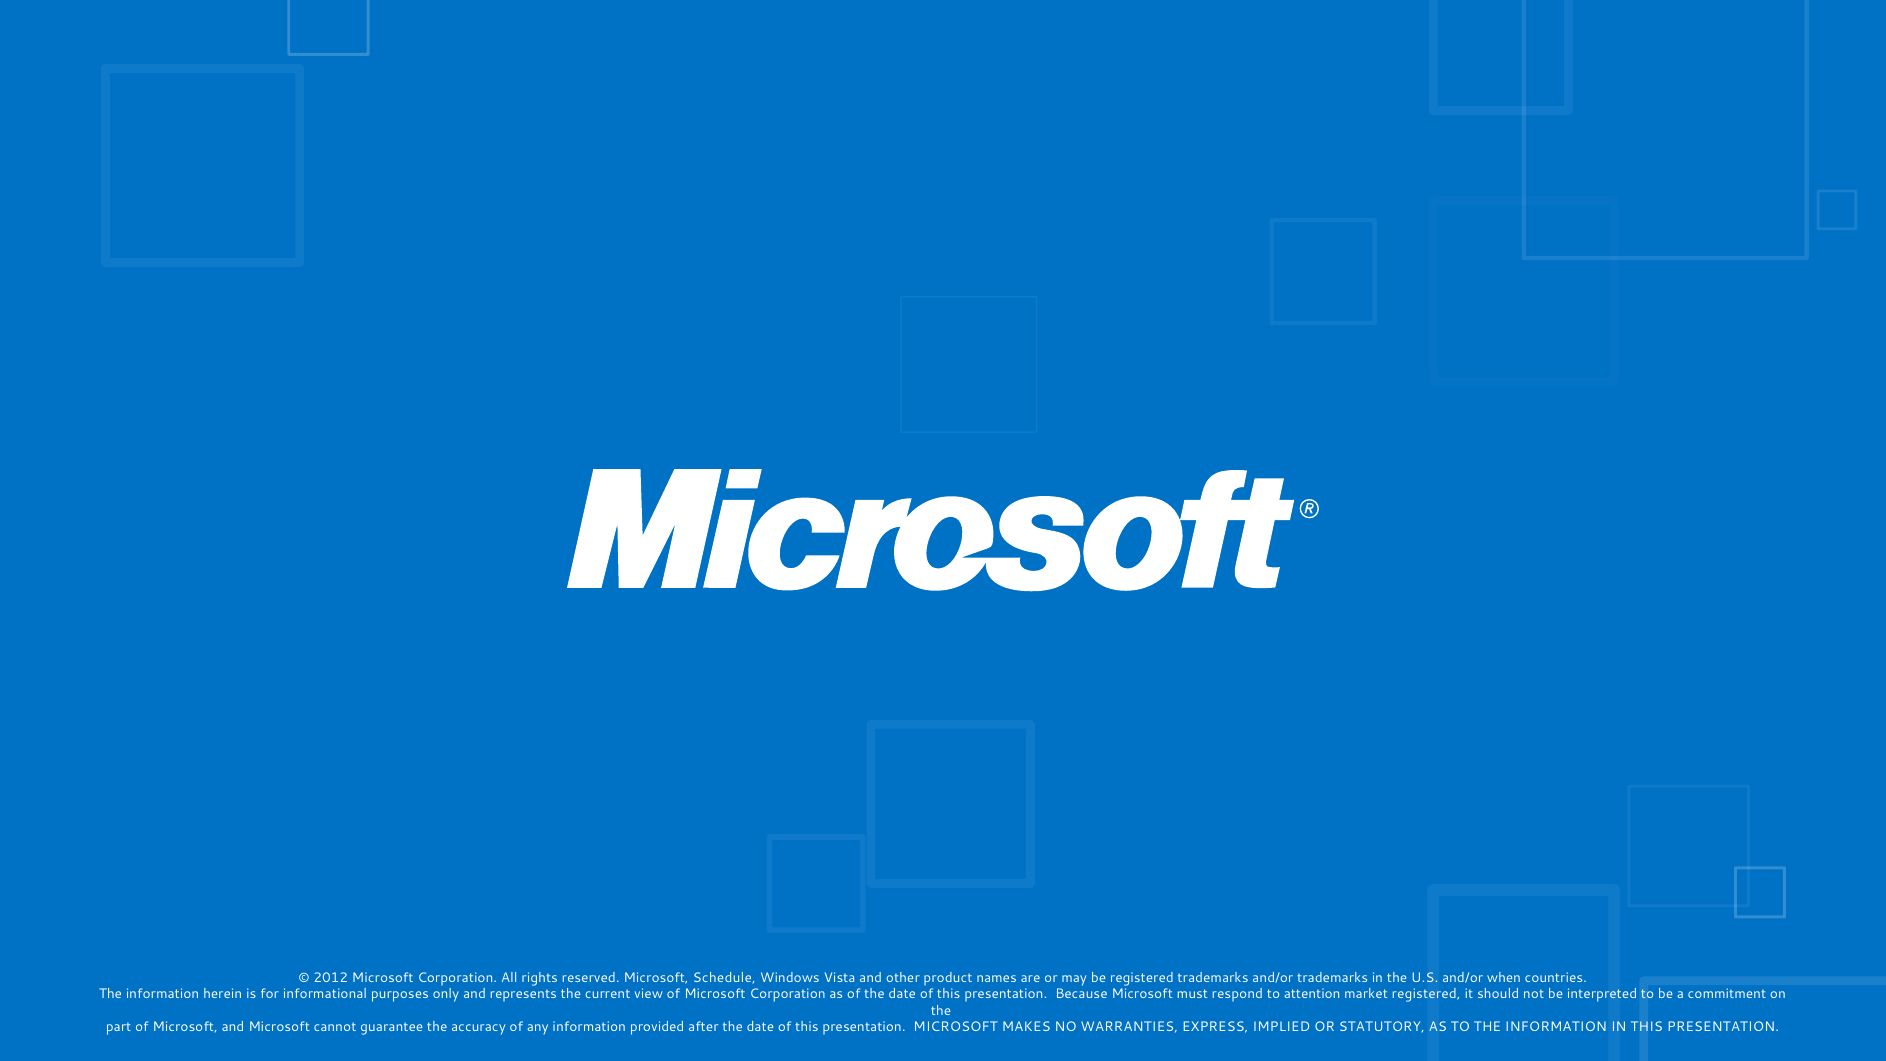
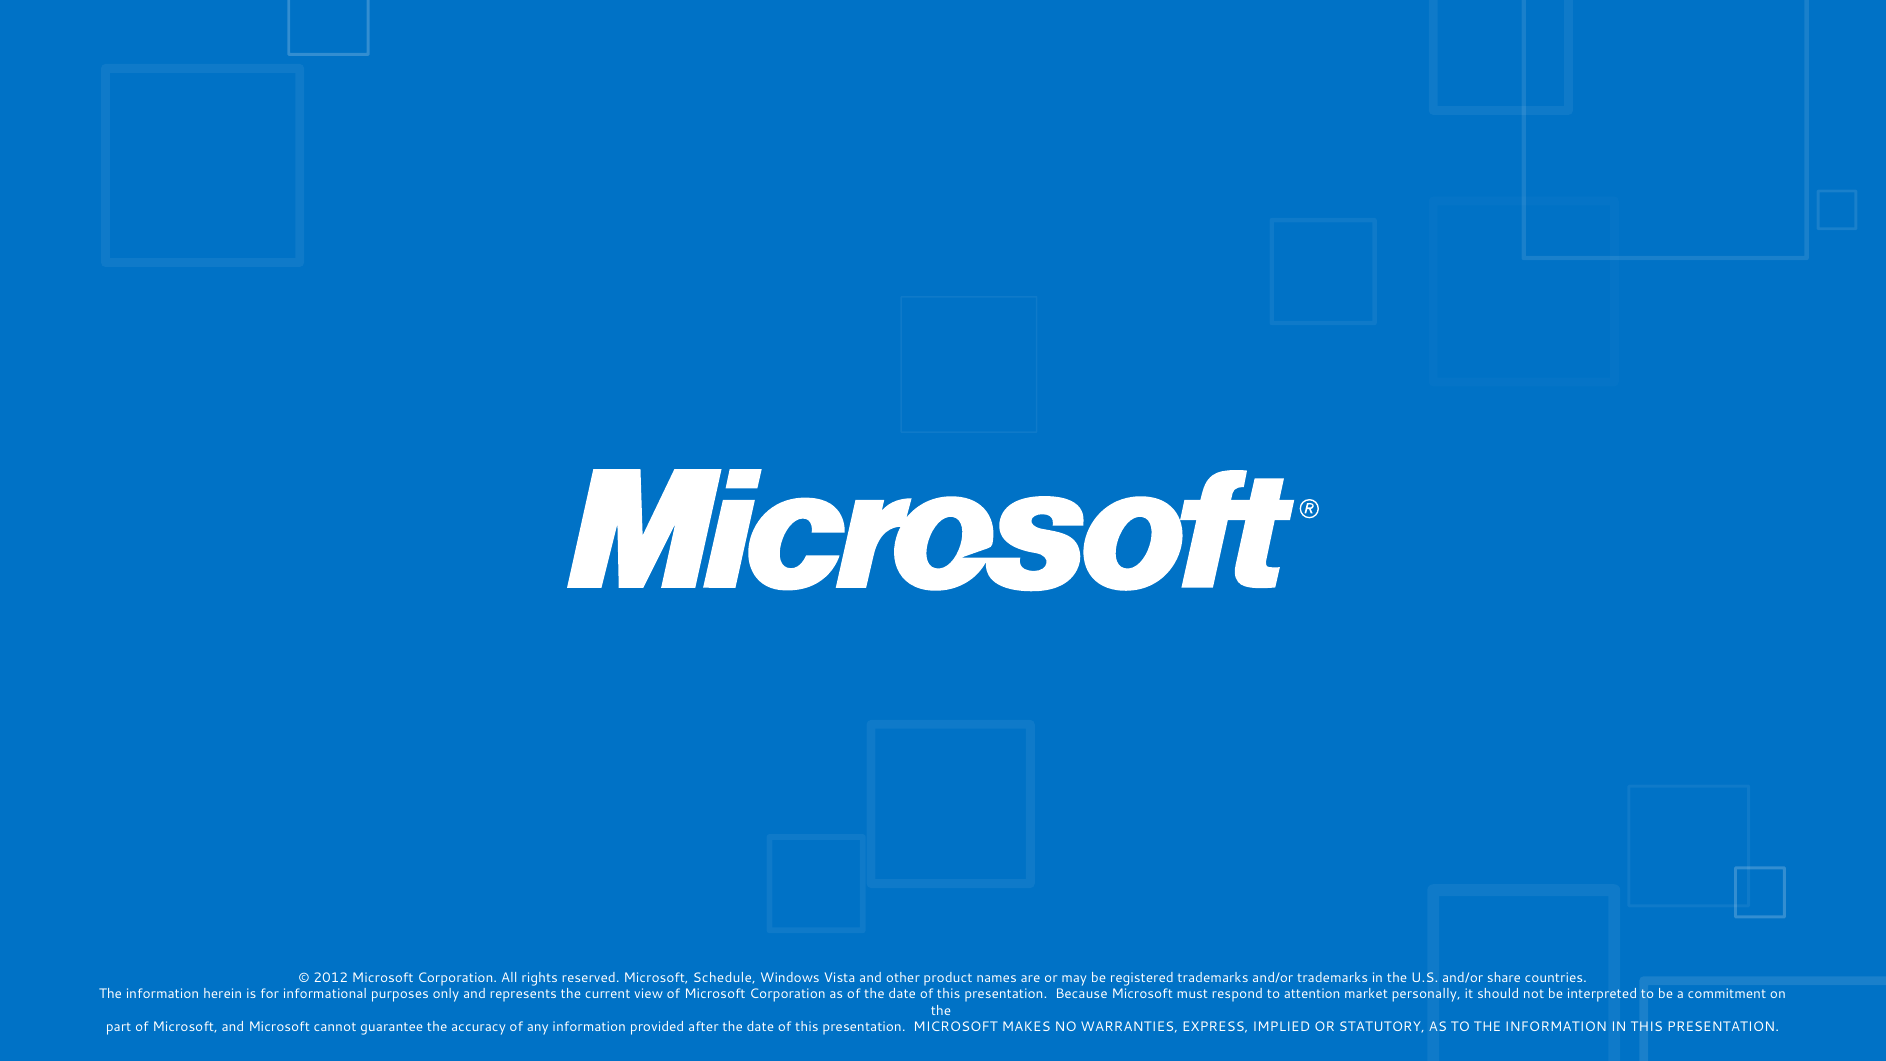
when: when -> share (1504, 978)
market registered: registered -> personally (1426, 994)
